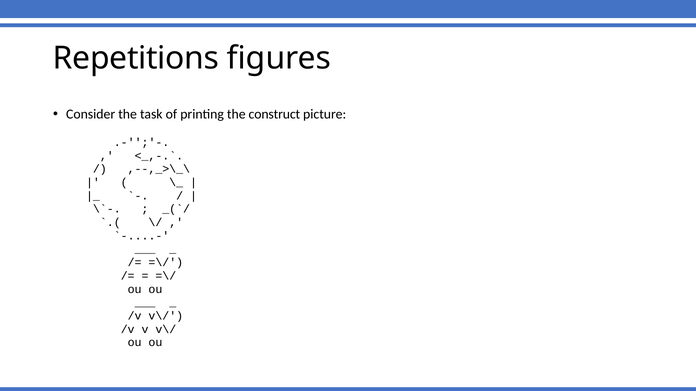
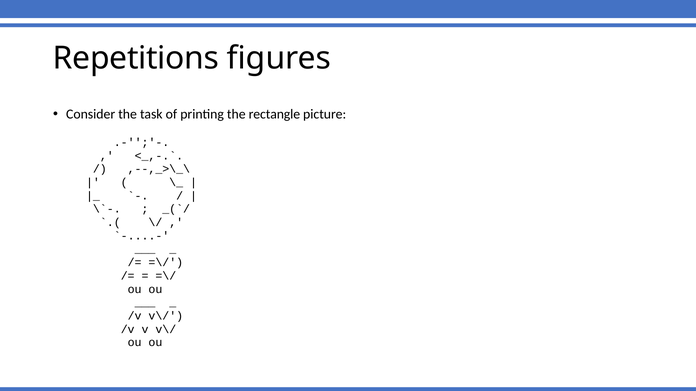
construct: construct -> rectangle (274, 114)
